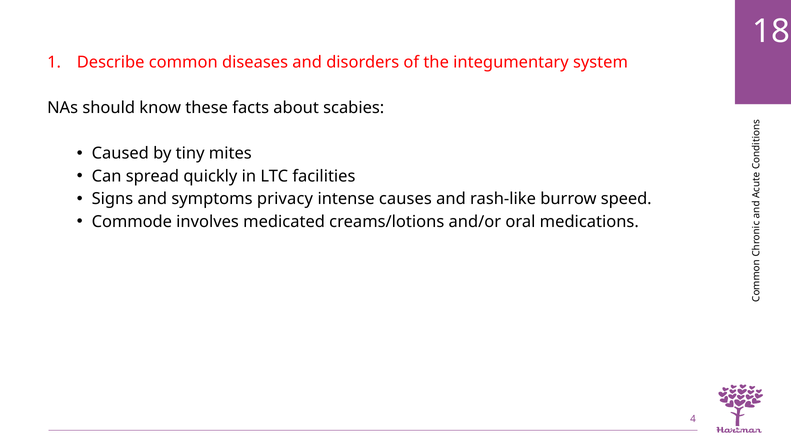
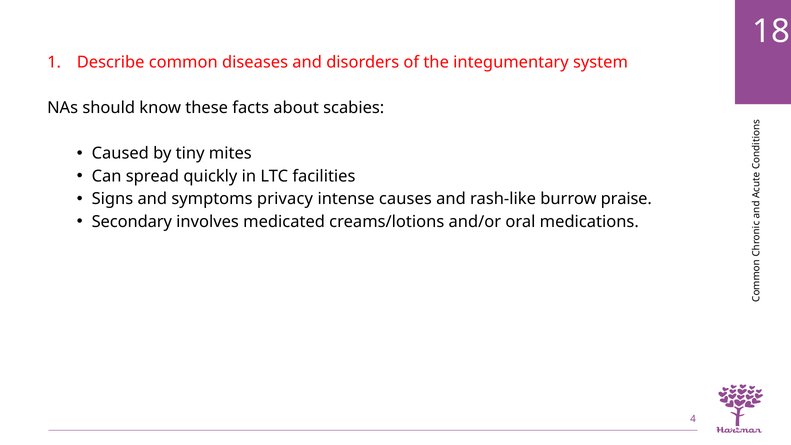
speed: speed -> praise (626, 199)
Commode: Commode -> Secondary (132, 222)
